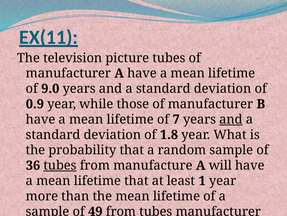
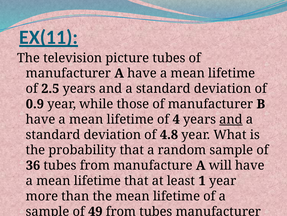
9.0: 9.0 -> 2.5 (50, 88)
7: 7 -> 4 (176, 119)
1.8: 1.8 -> 4.8 (169, 134)
tubes underline: present -> none (60, 165)
